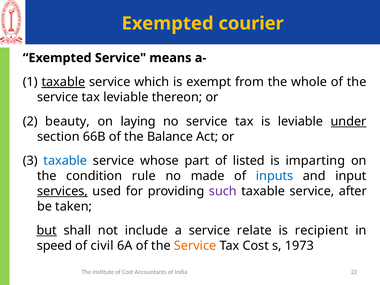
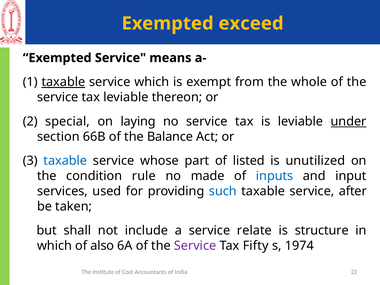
courier: courier -> exceed (251, 23)
beauty: beauty -> special (68, 121)
imparting: imparting -> unutilized (315, 161)
services underline: present -> none (62, 191)
such colour: purple -> blue (223, 191)
but underline: present -> none (47, 231)
recipient: recipient -> structure (322, 231)
speed: speed -> which (54, 246)
civil: civil -> also (102, 246)
Service colour: orange -> purple (195, 246)
Tax Cost: Cost -> Fifty (256, 246)
1973: 1973 -> 1974 (299, 246)
